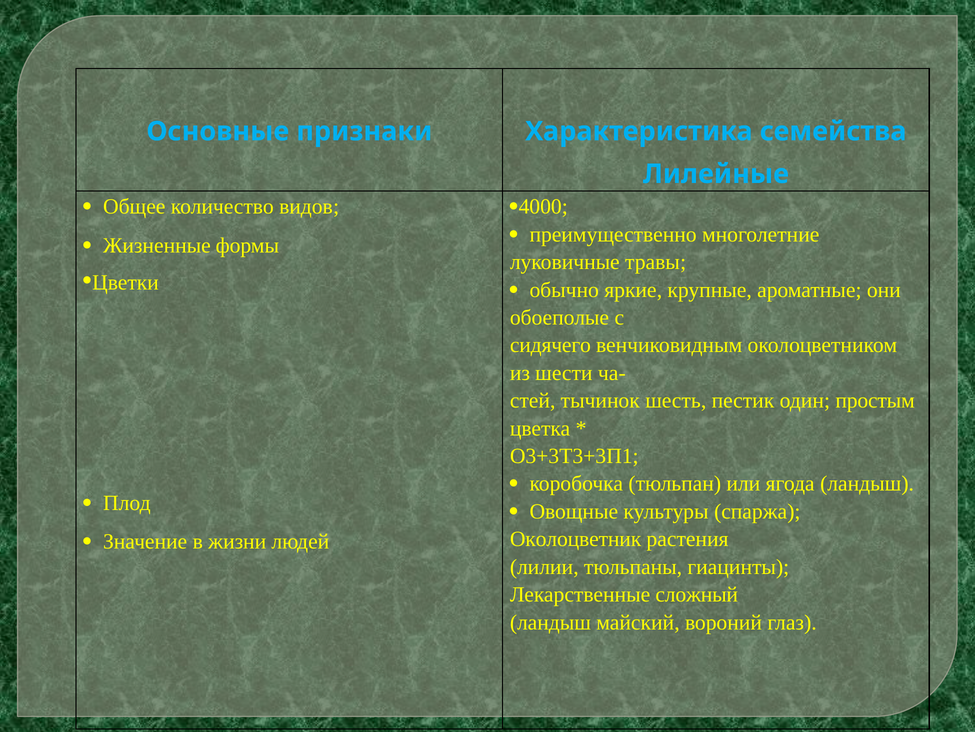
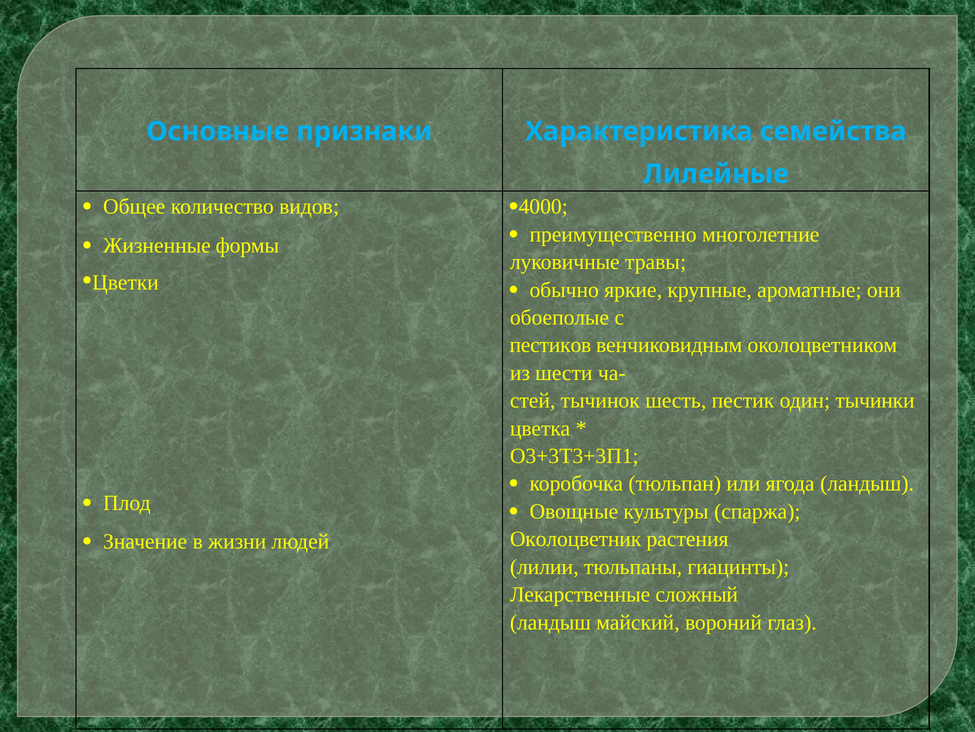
сидячего: сидячего -> пестиков (550, 345)
простым: простым -> тычинки (875, 400)
